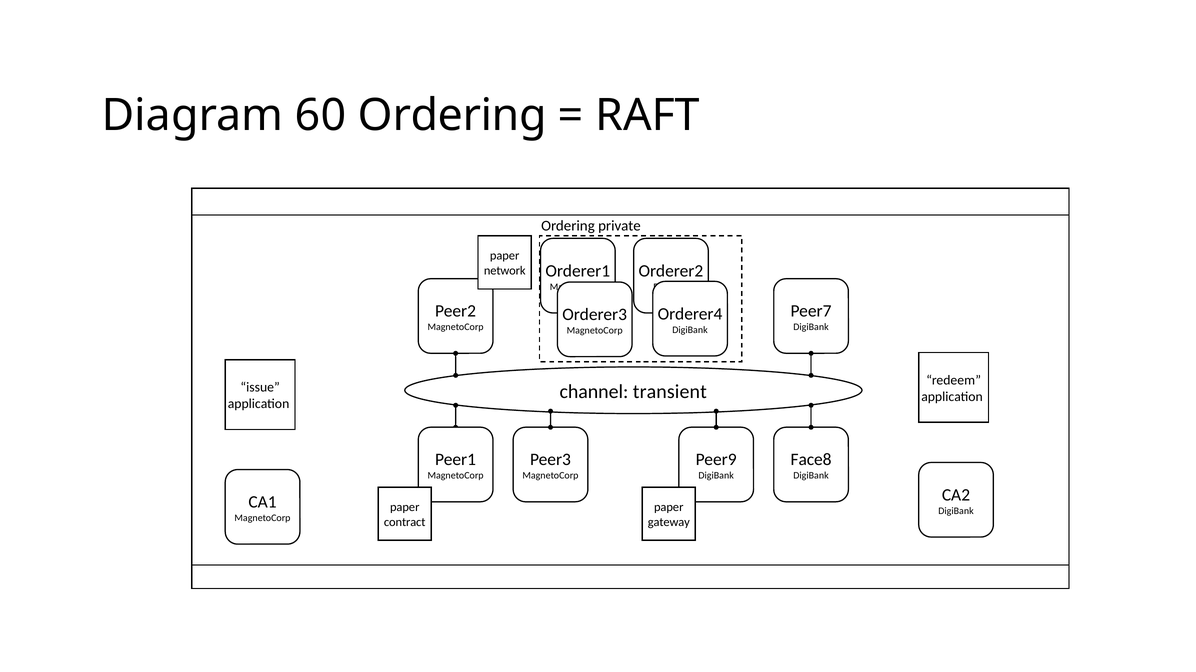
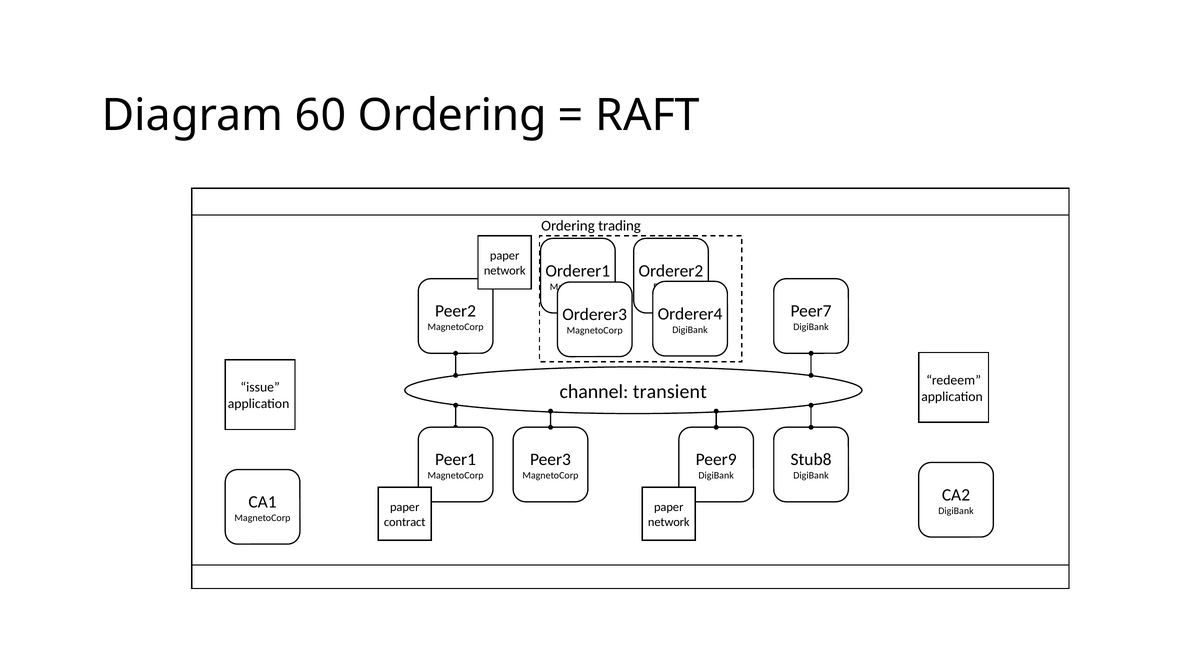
private: private -> trading (620, 226)
Face8: Face8 -> Stub8 (811, 460)
gateway: gateway -> network (669, 523)
